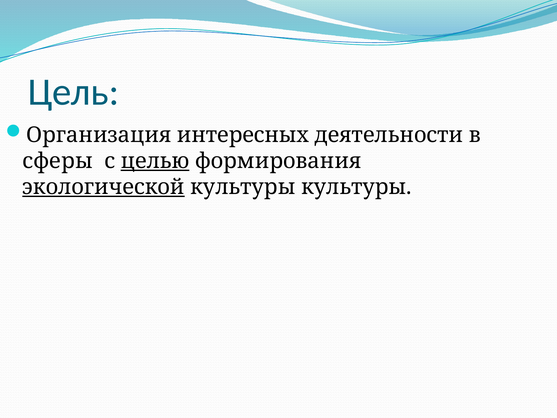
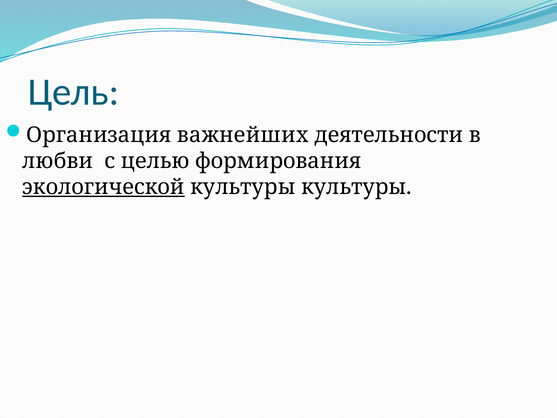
интересных: интересных -> важнейших (243, 135)
сферы: сферы -> любви (58, 161)
целью underline: present -> none (155, 161)
